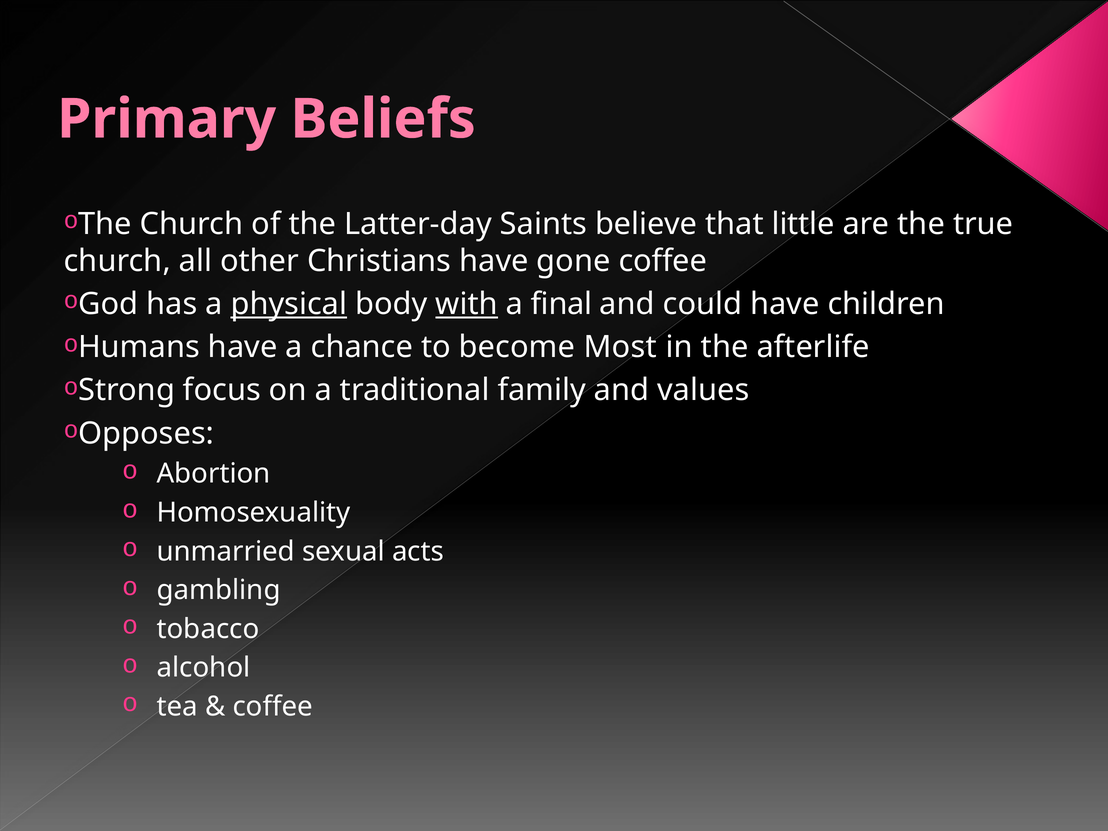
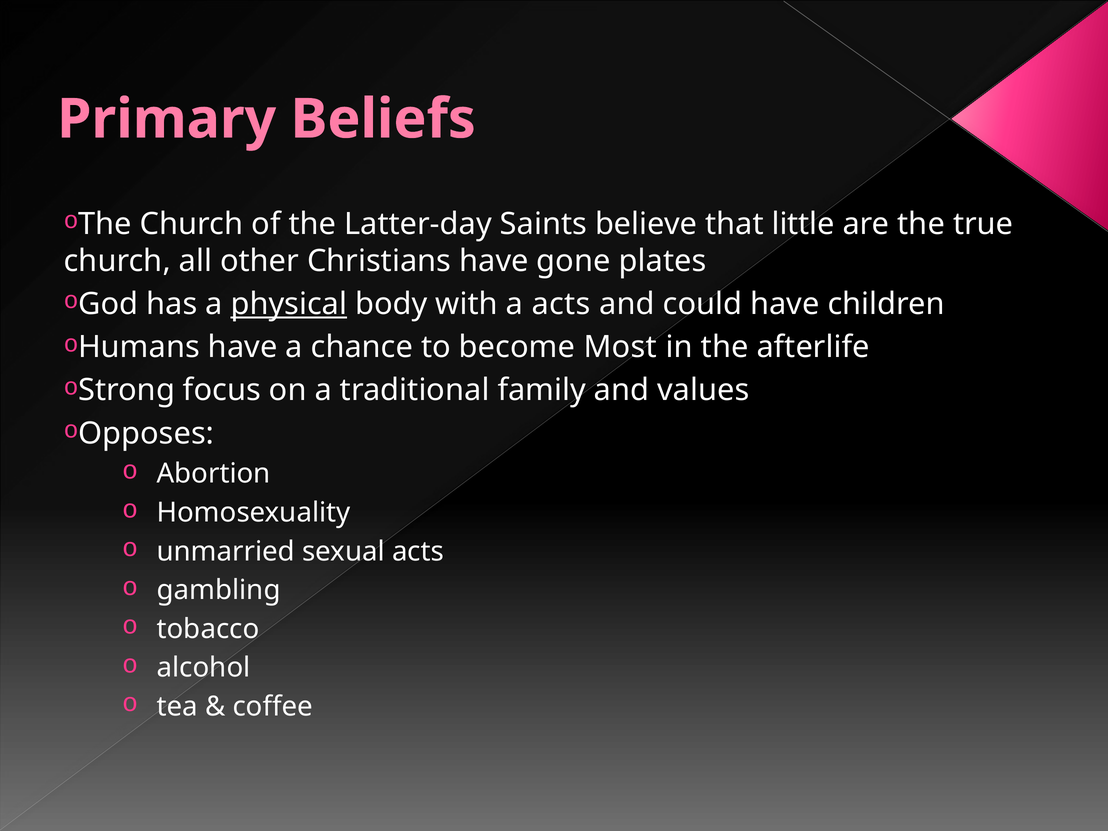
gone coffee: coffee -> plates (663, 261)
with underline: present -> none (467, 304)
a final: final -> acts (561, 304)
